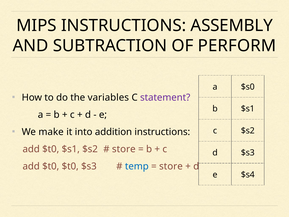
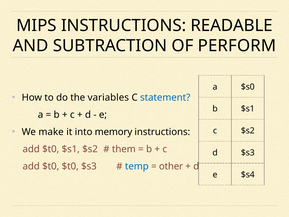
ASSEMBLY: ASSEMBLY -> READABLE (232, 26)
statement colour: purple -> blue (165, 97)
addition: addition -> memory (113, 132)
store: store -> them (124, 149)
store: store -> other (171, 166)
